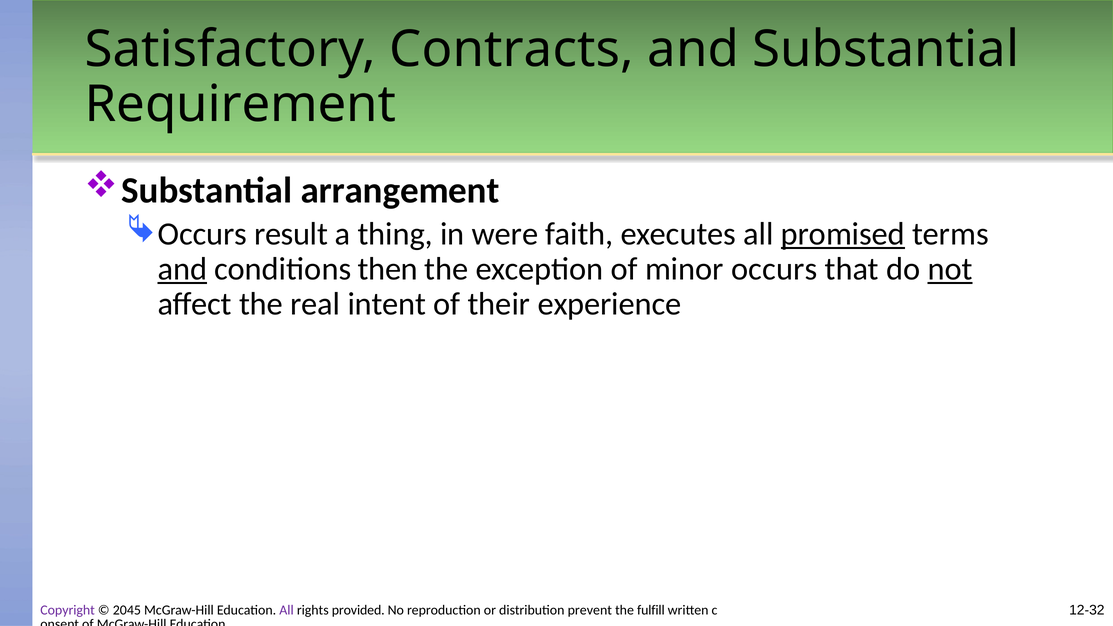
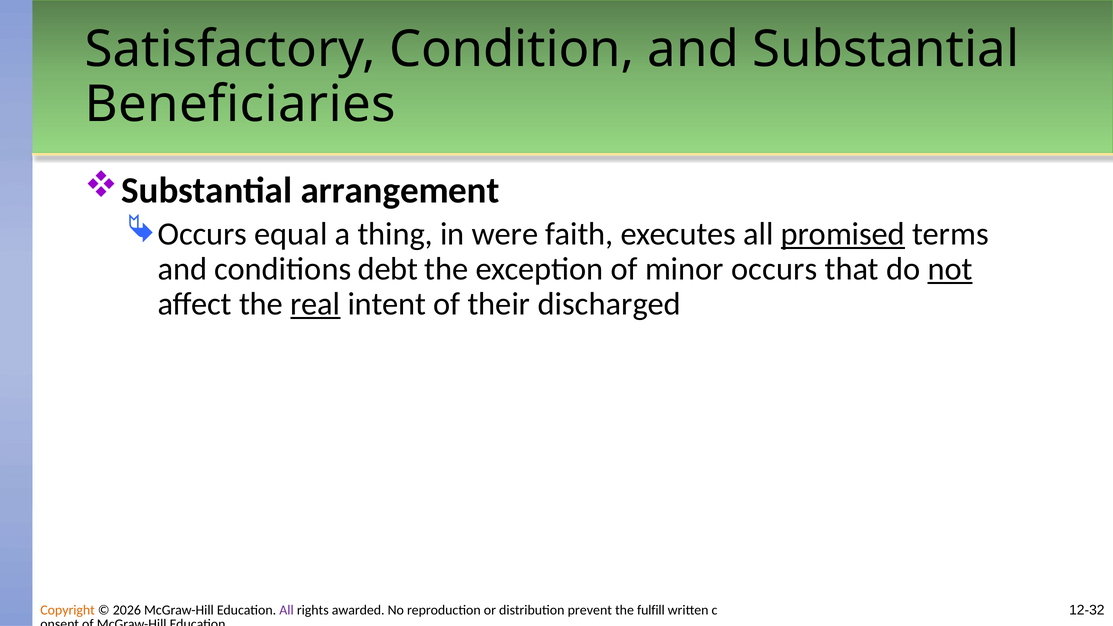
Contracts: Contracts -> Condition (512, 49)
Requirement: Requirement -> Beneficiaries (240, 104)
result: result -> equal (291, 234)
and underline: present -> none (182, 269)
then: then -> debt (388, 269)
real underline: none -> present (315, 304)
experience: experience -> discharged (609, 304)
Copyright colour: purple -> orange (68, 610)
2045: 2045 -> 2026 (127, 610)
provided: provided -> awarded (358, 610)
